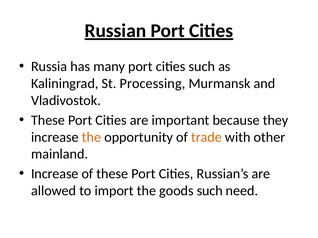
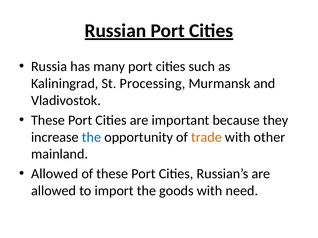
the colour: orange -> blue (92, 137)
Increase: Increase -> Allowed (55, 174)
goods such: such -> with (210, 191)
